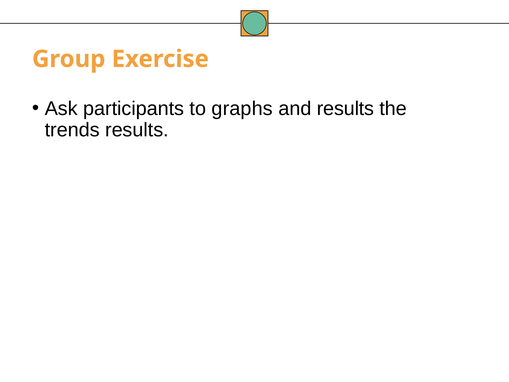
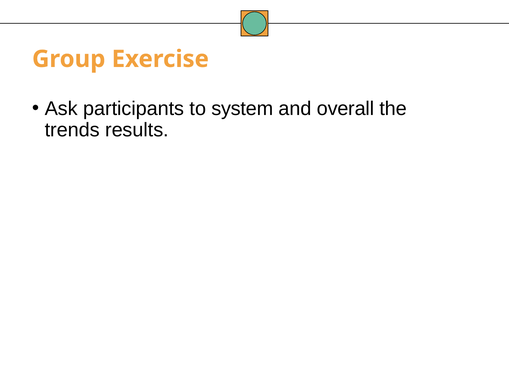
graphs: graphs -> system (242, 108)
and results: results -> overall (345, 108)
